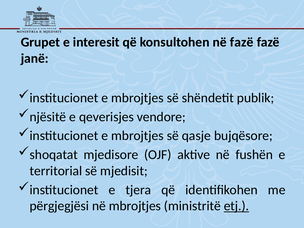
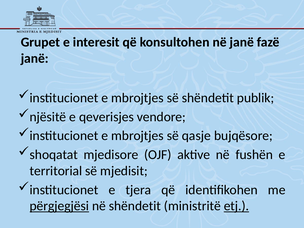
në fazë: fazë -> janë (242, 42)
përgjegjësi underline: none -> present (59, 206)
në mbrojtjes: mbrojtjes -> shëndetit (135, 206)
